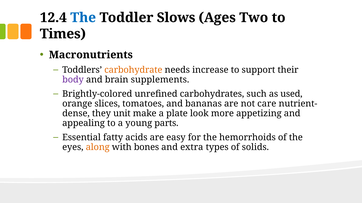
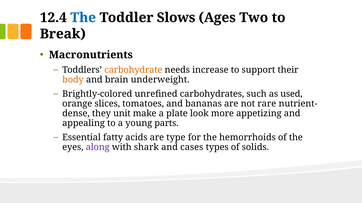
Times: Times -> Break (63, 34)
body colour: purple -> orange (73, 80)
supplements: supplements -> underweight (160, 80)
care: care -> rare (267, 104)
easy: easy -> type (176, 138)
along colour: orange -> purple (98, 148)
bones: bones -> shark (146, 148)
extra: extra -> cases (192, 148)
